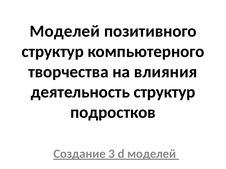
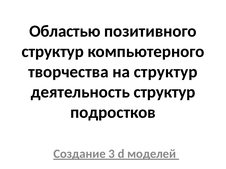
Моделей: Моделей -> Областью (65, 31)
на влияния: влияния -> структур (166, 72)
